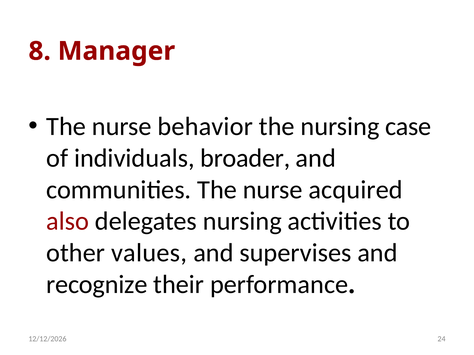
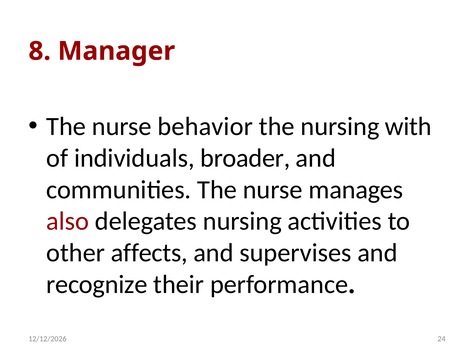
case: case -> with (408, 127)
acquired: acquired -> manages (356, 190)
values: values -> affects (149, 253)
